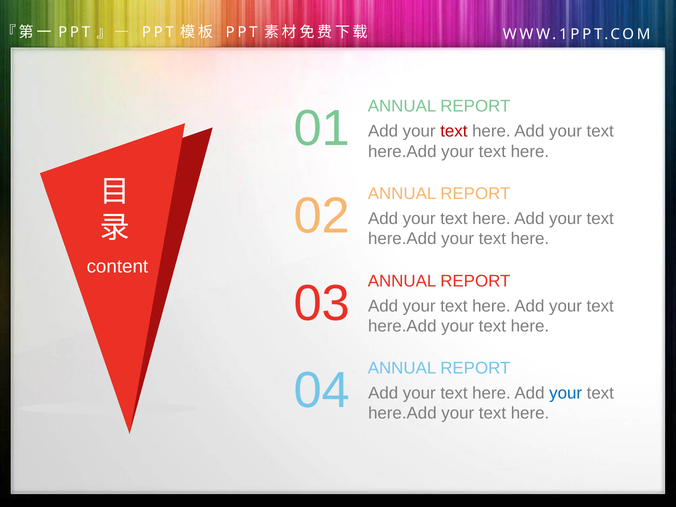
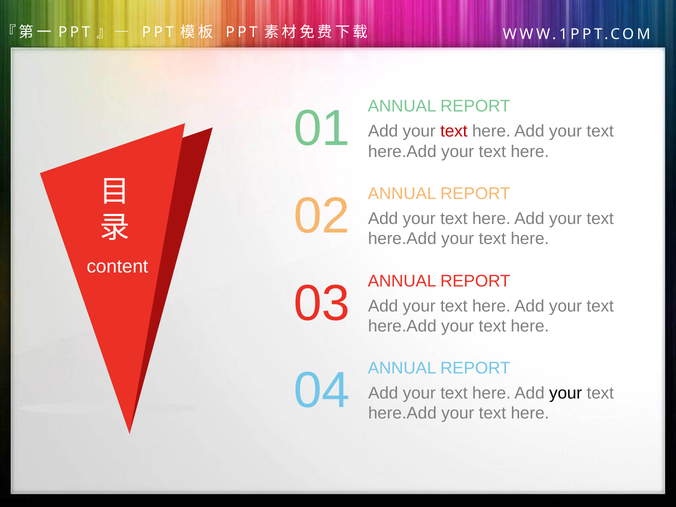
your colour: blue -> black (566, 393)
